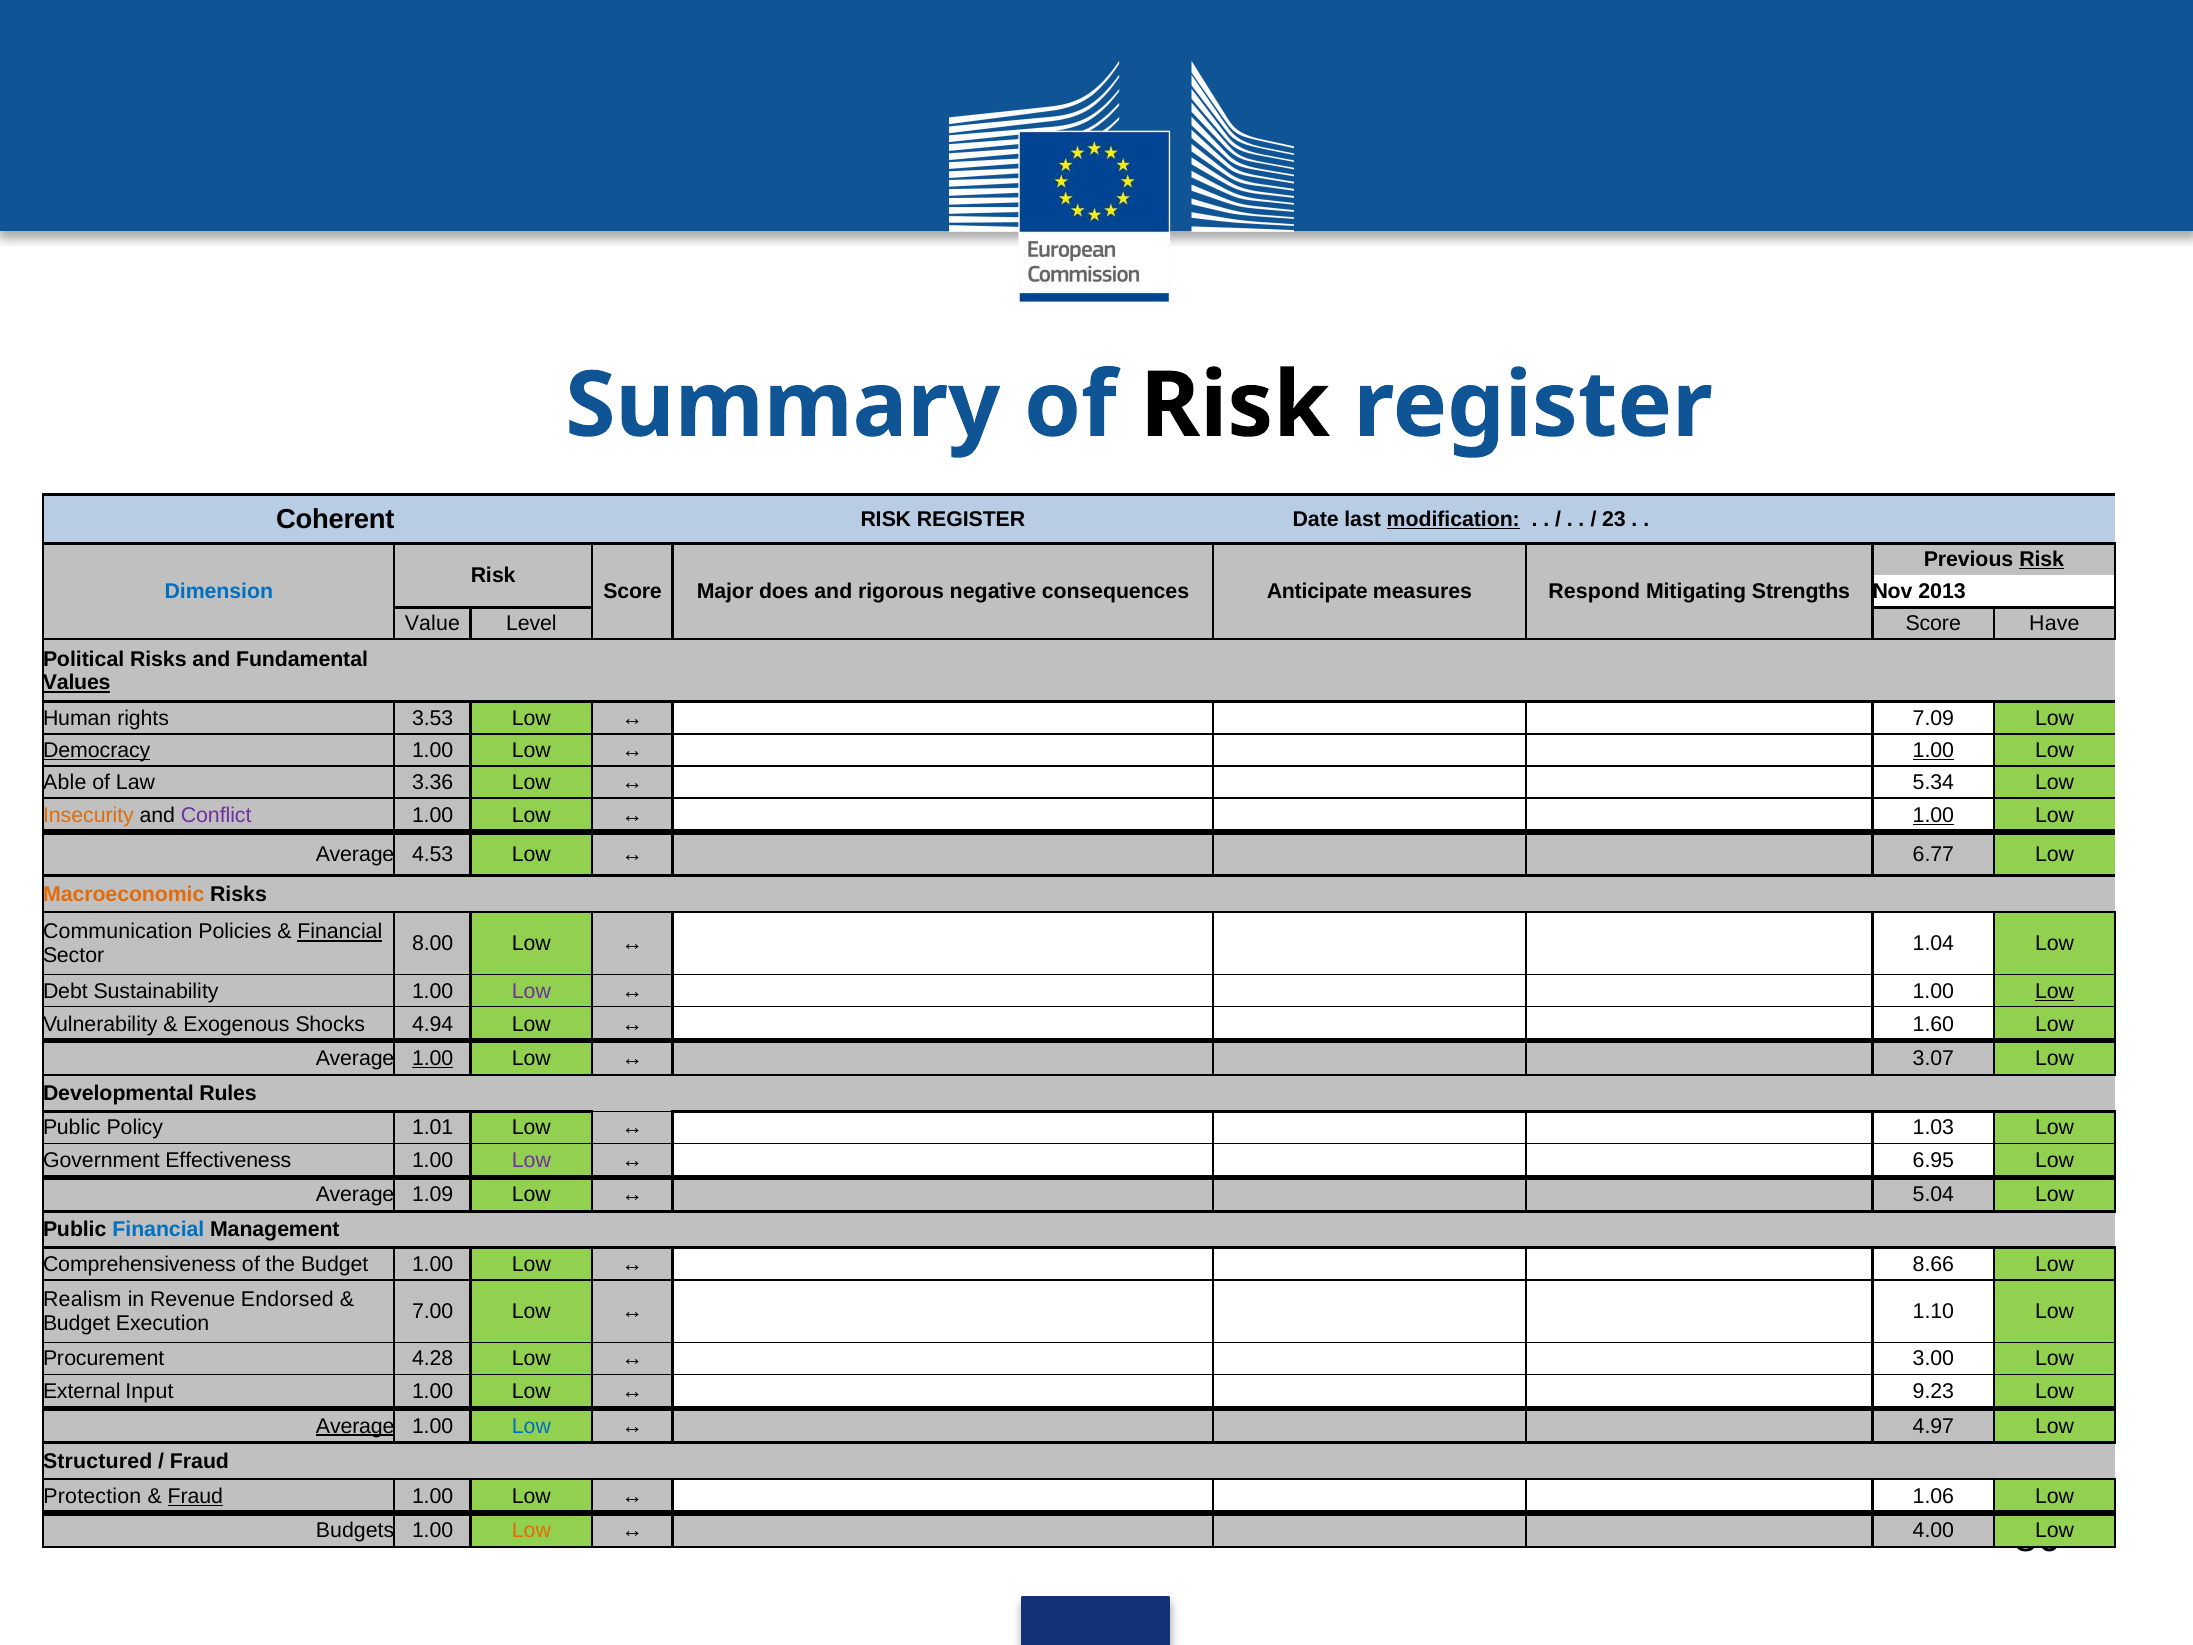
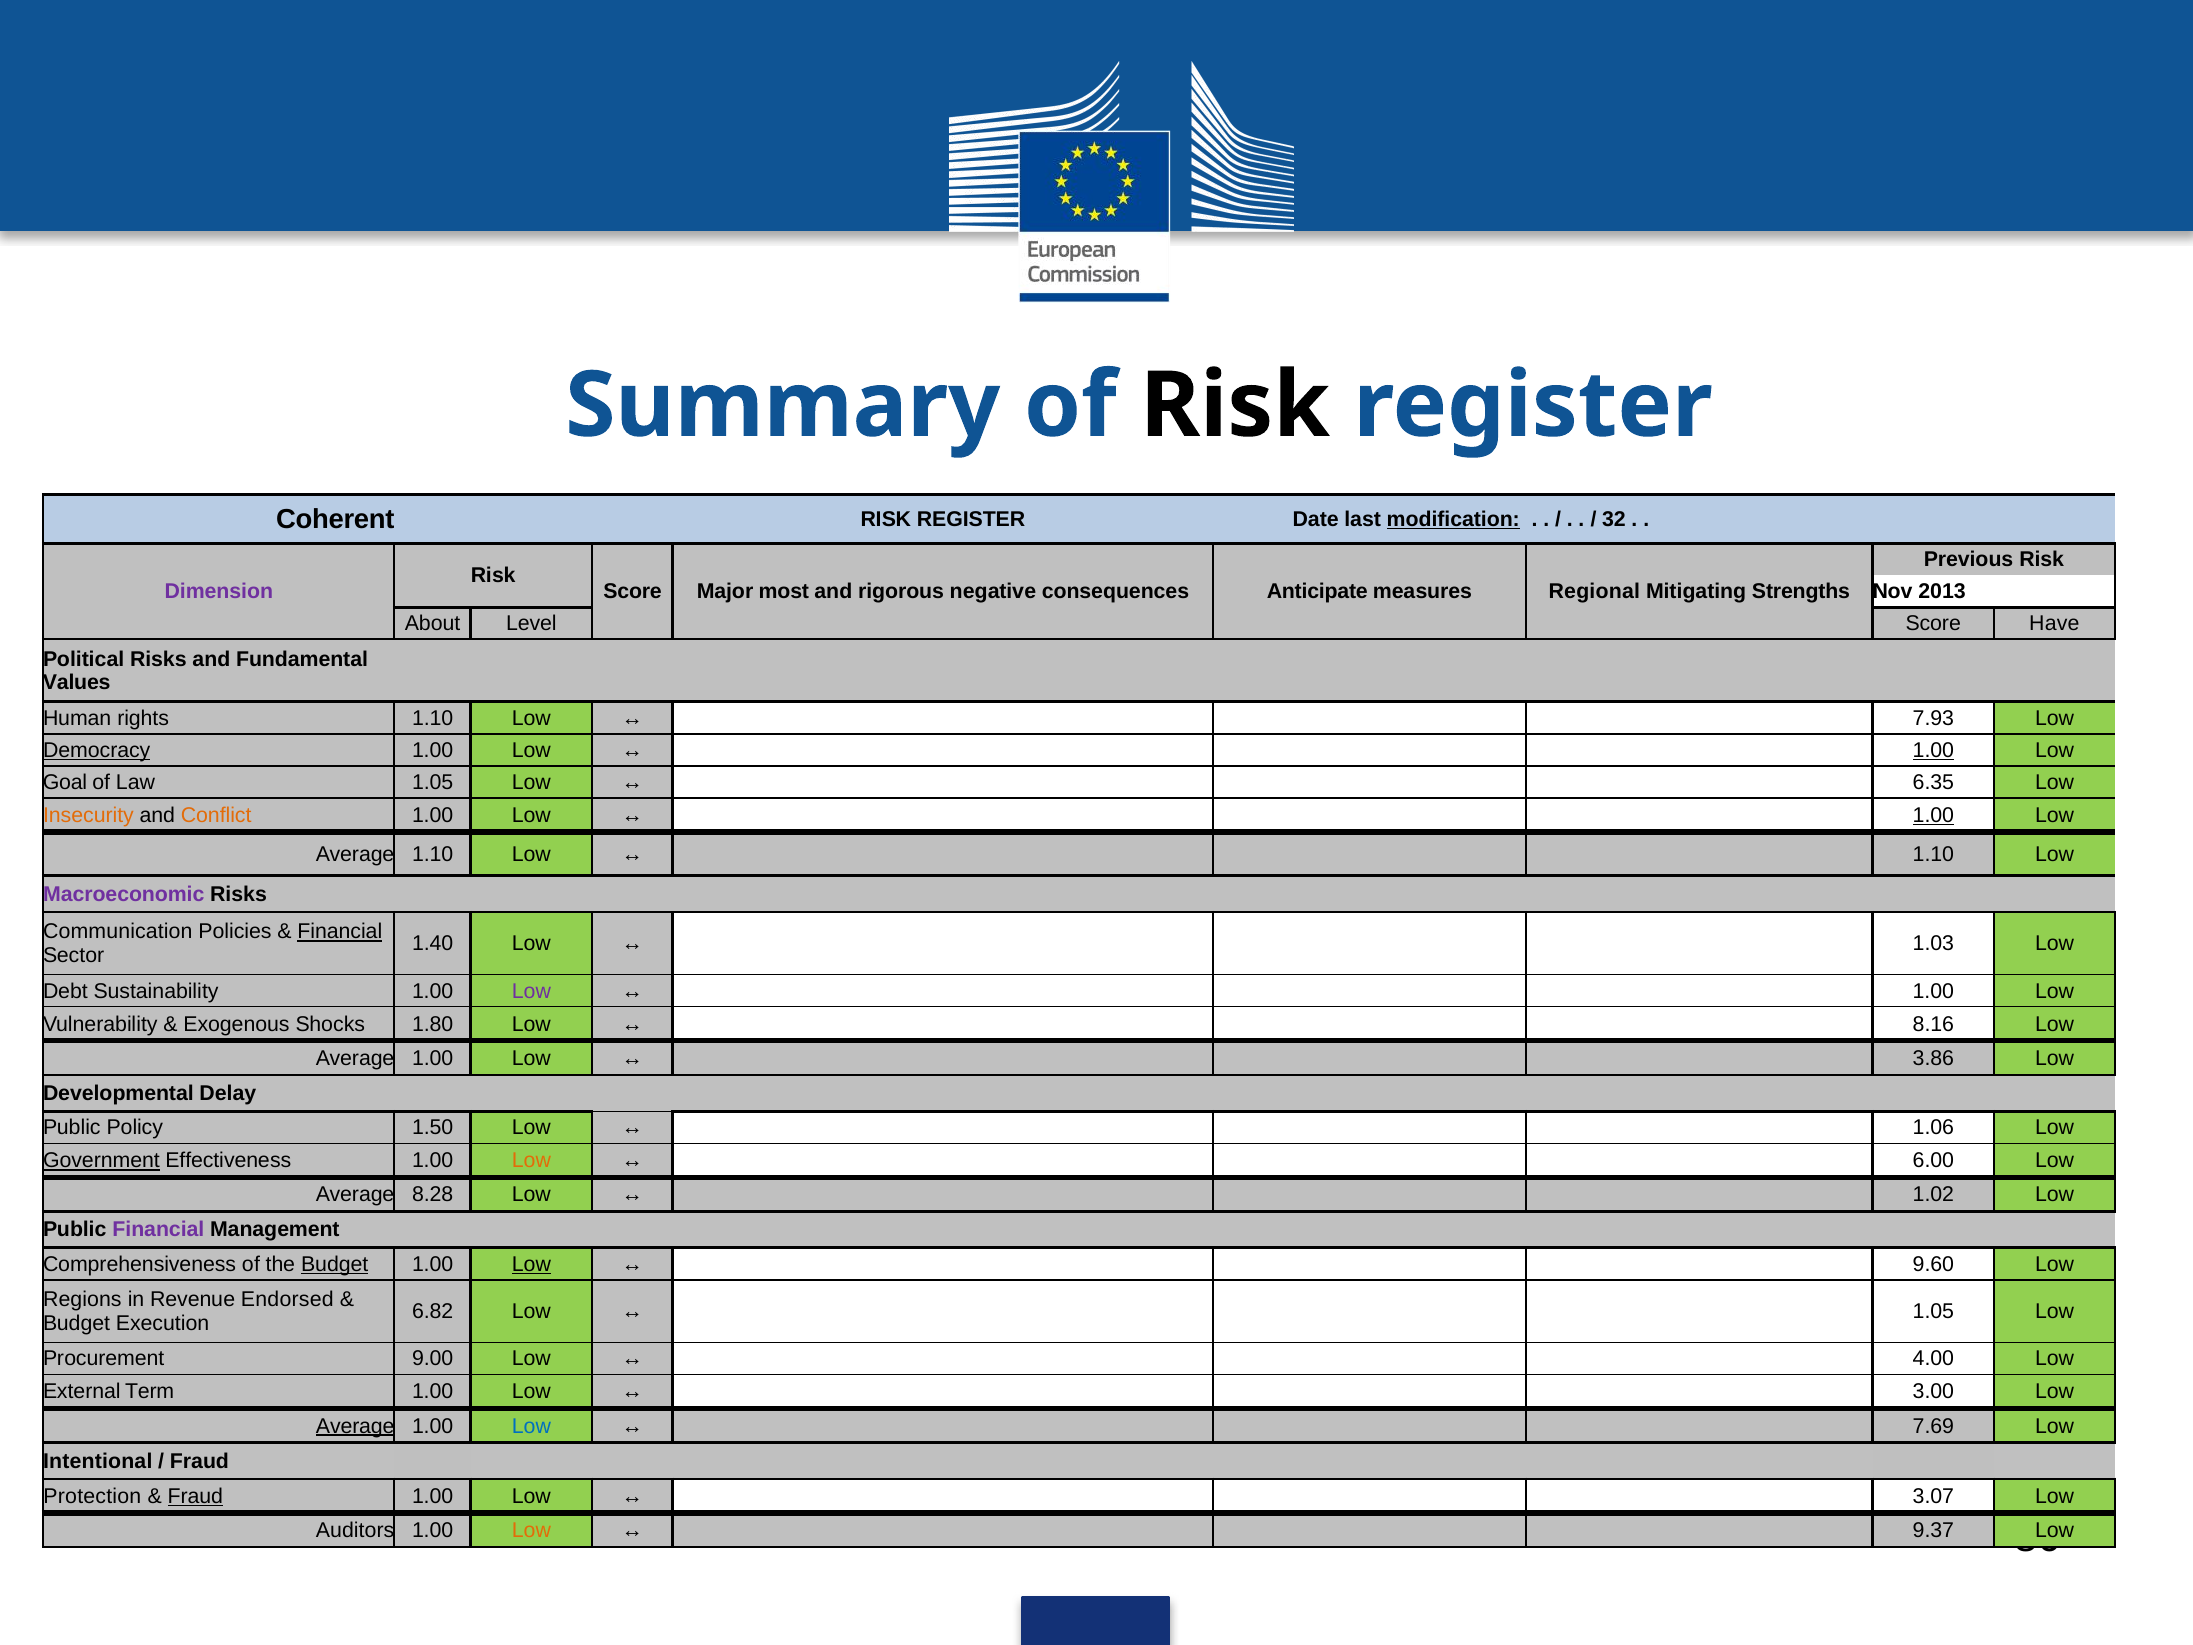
23: 23 -> 32 (1614, 519)
Risk underline: present -> none (2042, 560)
Dimension colour: blue -> purple (219, 592)
does: does -> most (784, 592)
Respond: Respond -> Regional (1594, 592)
Value: Value -> About (433, 624)
Values underline: present -> none (77, 683)
rights 3.53: 3.53 -> 1.10 (433, 718)
7.09: 7.09 -> 7.93 (1933, 718)
Able: Able -> Goal (65, 782)
Law 3.36: 3.36 -> 1.05 (433, 782)
5.34: 5.34 -> 6.35 (1933, 782)
Conflict colour: purple -> orange (216, 815)
Average 4.53: 4.53 -> 1.10 (433, 854)
6.77: 6.77 -> 1.10 (1933, 854)
Macroeconomic colour: orange -> purple (124, 894)
8.00: 8.00 -> 1.40 (433, 944)
1.04: 1.04 -> 1.03 (1933, 944)
Low underline: present -> none (2055, 991)
4.94: 4.94 -> 1.80 (433, 1024)
1.60: 1.60 -> 8.16 (1933, 1024)
1.00 underline: present -> none (433, 1058)
3.07: 3.07 -> 3.86 (1933, 1058)
Rules: Rules -> Delay (228, 1093)
1.01: 1.01 -> 1.50 (433, 1128)
1.03: 1.03 -> 1.06 (1933, 1128)
Government underline: none -> present (101, 1161)
Low colour: purple -> orange (531, 1161)
6.95: 6.95 -> 6.00 (1933, 1161)
1.09: 1.09 -> 8.28 (433, 1195)
5.04: 5.04 -> 1.02 (1933, 1195)
Financial colour: blue -> purple (158, 1230)
Budget underline: none -> present (335, 1264)
Low underline: none -> present (531, 1264)
8.66: 8.66 -> 9.60 (1933, 1264)
Realism: Realism -> Regions (82, 1300)
7.00: 7.00 -> 6.82 (433, 1311)
1.10: 1.10 -> 1.05 (1933, 1311)
4.28: 4.28 -> 9.00 (433, 1359)
3.00: 3.00 -> 4.00 (1933, 1359)
Input: Input -> Term (150, 1392)
9.23: 9.23 -> 3.00 (1933, 1392)
4.97: 4.97 -> 7.69 (1933, 1426)
Structured: Structured -> Intentional (98, 1461)
1.06: 1.06 -> 3.07 (1933, 1496)
Budgets: Budgets -> Auditors (355, 1530)
4.00: 4.00 -> 9.37 (1933, 1530)
